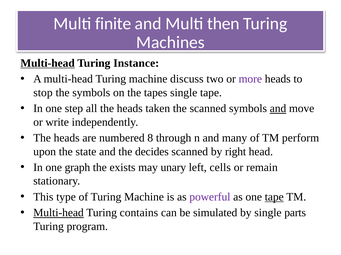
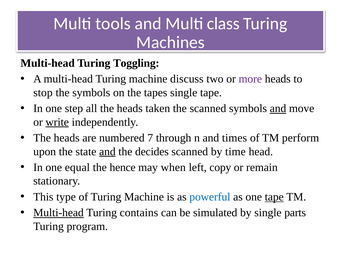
finite: finite -> tools (113, 24)
then: then -> class (223, 24)
Multi-head underline: present -> none (48, 63)
Instance: Instance -> Toggling (136, 63)
write underline: none -> present (57, 122)
8: 8 -> 7 (150, 138)
many: many -> times (234, 138)
and underline: none -> present (107, 152)
right: right -> time (235, 152)
graph: graph -> equal (77, 168)
exists: exists -> hence (123, 168)
unary: unary -> when (173, 168)
cells: cells -> copy (220, 168)
powerful colour: purple -> blue (210, 197)
